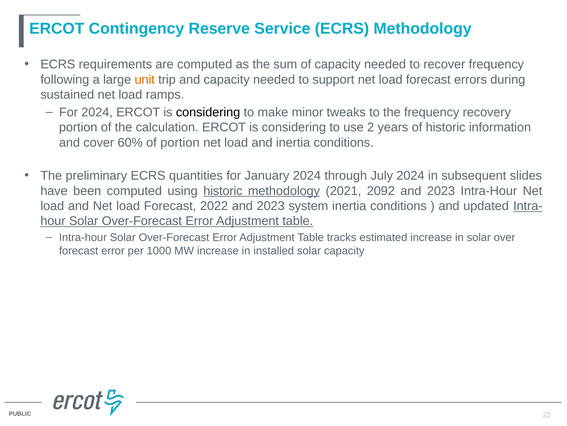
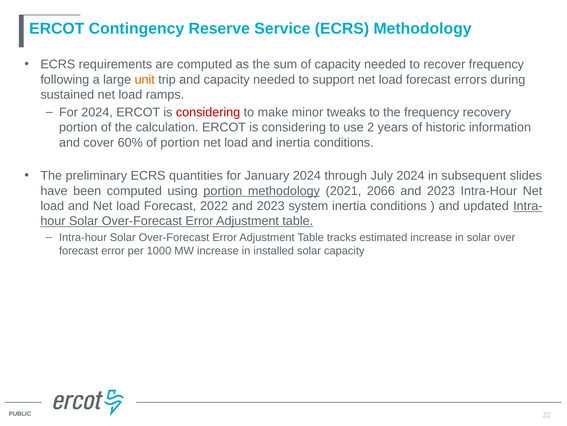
considering colour: black -> red (208, 112)
using historic: historic -> portion (223, 191)
2092: 2092 -> 2066 (381, 191)
